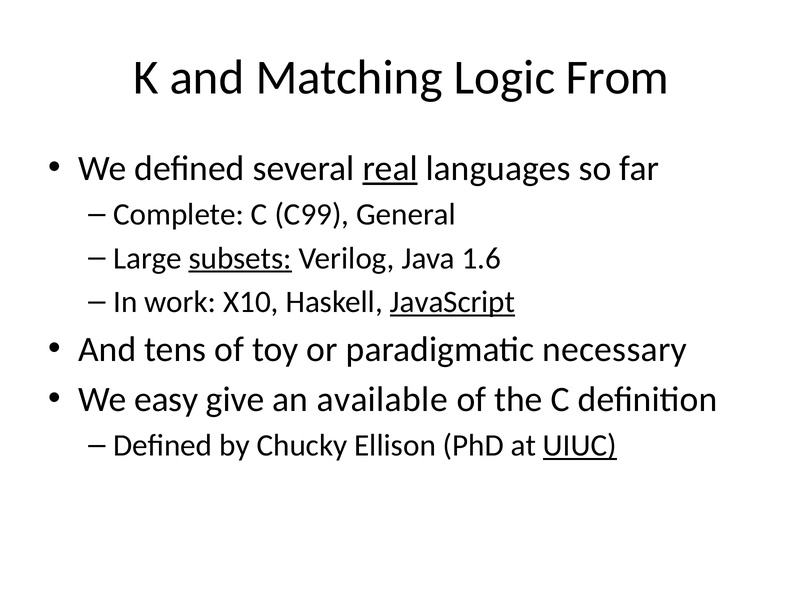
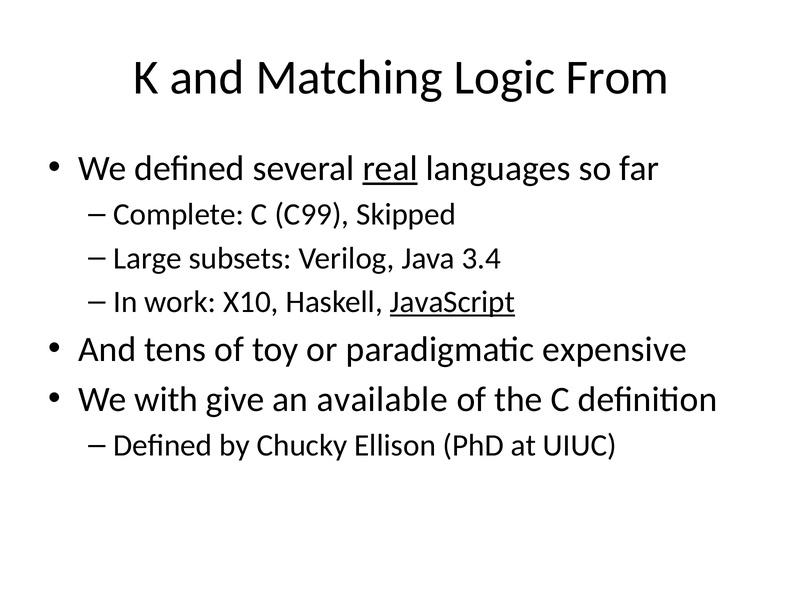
General: General -> Skipped (406, 214)
subsets underline: present -> none (240, 258)
1.6: 1.6 -> 3.4 (481, 258)
necessary: necessary -> expensive (615, 349)
easy: easy -> with (166, 399)
UIUC underline: present -> none (580, 445)
